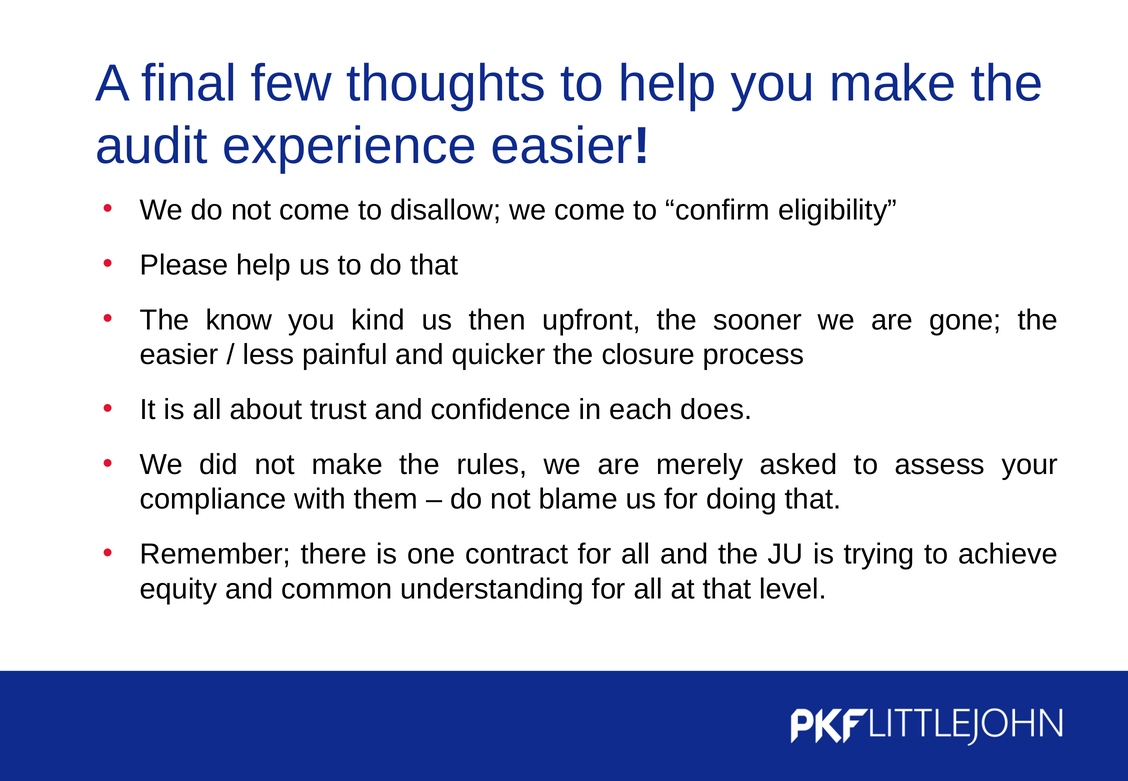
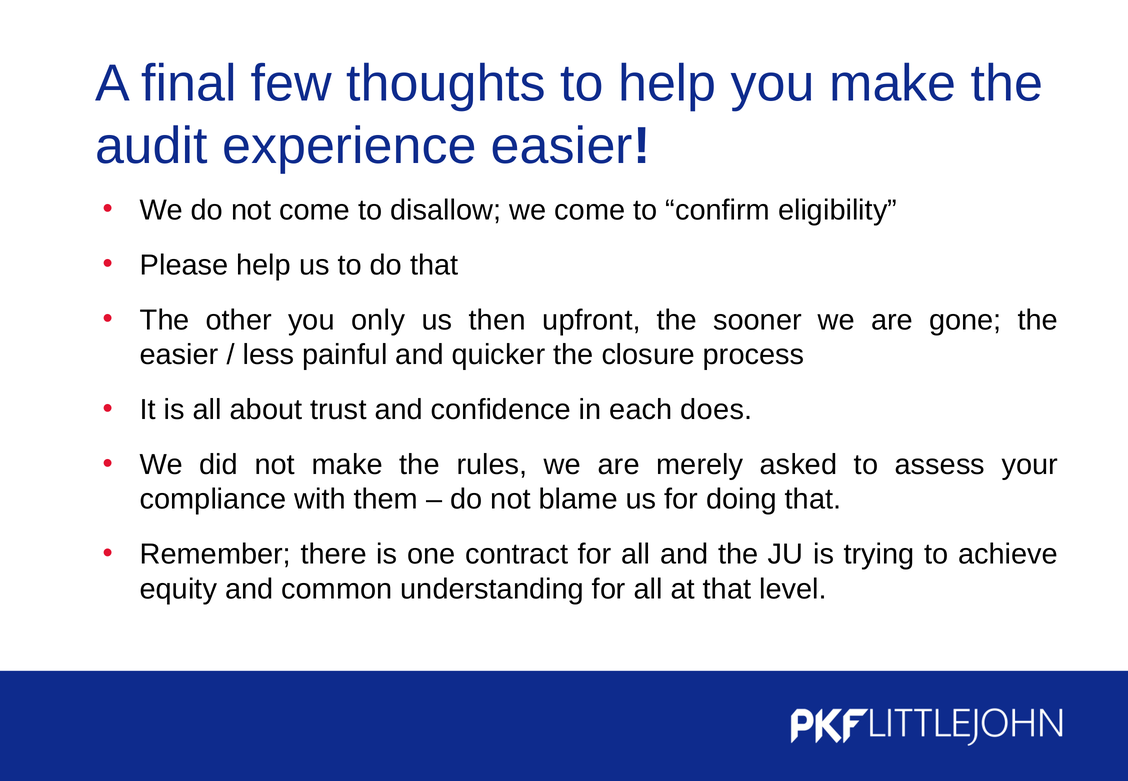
know: know -> other (239, 320)
kind: kind -> only (378, 320)
